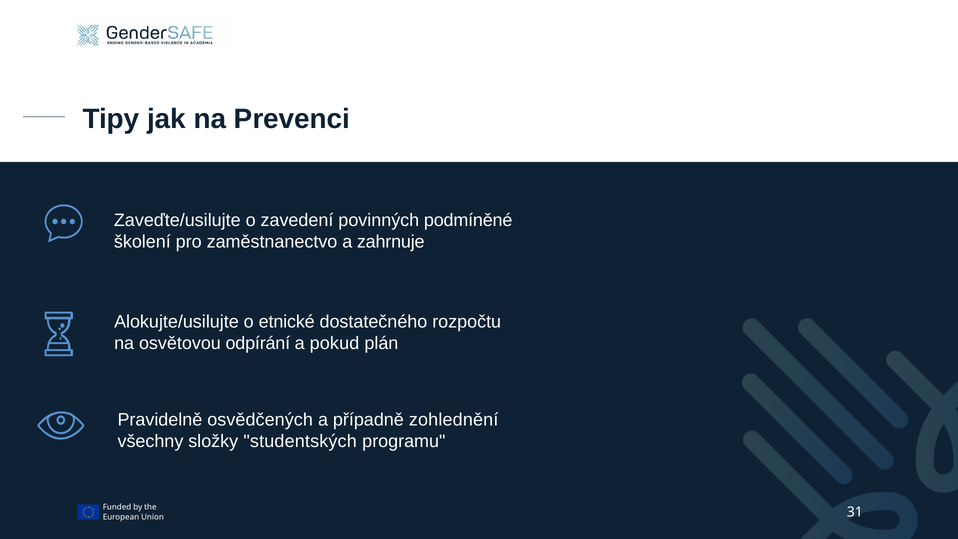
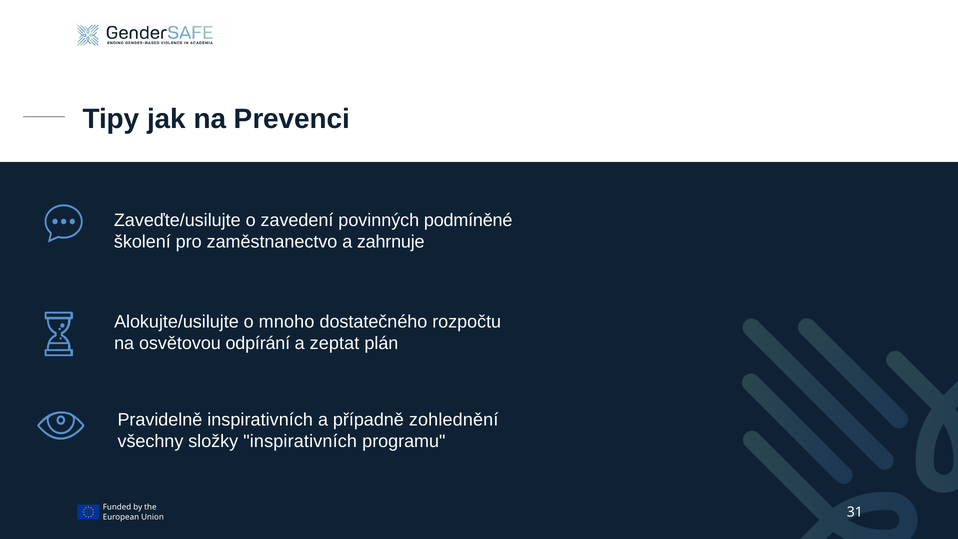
etnické: etnické -> mnoho (287, 322)
pokud: pokud -> zeptat (334, 343)
Pravidelně osvědčených: osvědčených -> inspirativních (260, 419)
složky studentských: studentských -> inspirativních (300, 441)
